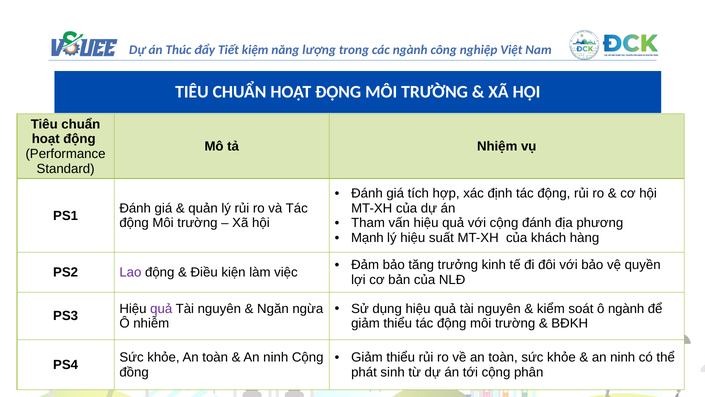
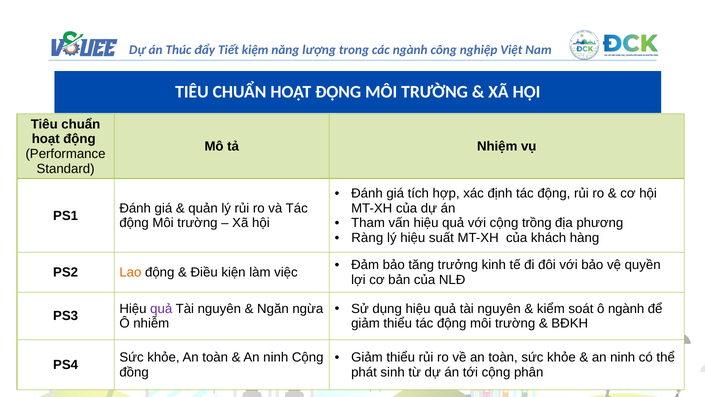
cộng đánh: đánh -> trồng (537, 223)
Mạnh: Mạnh -> Ràng (367, 238)
Lao colour: purple -> orange (130, 272)
